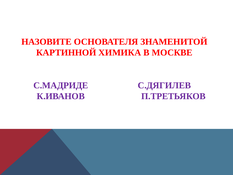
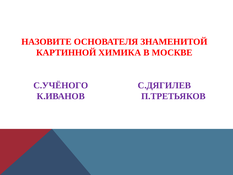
С.МАДРИДЕ: С.МАДРИДЕ -> С.УЧЁНОГО (61, 85)
